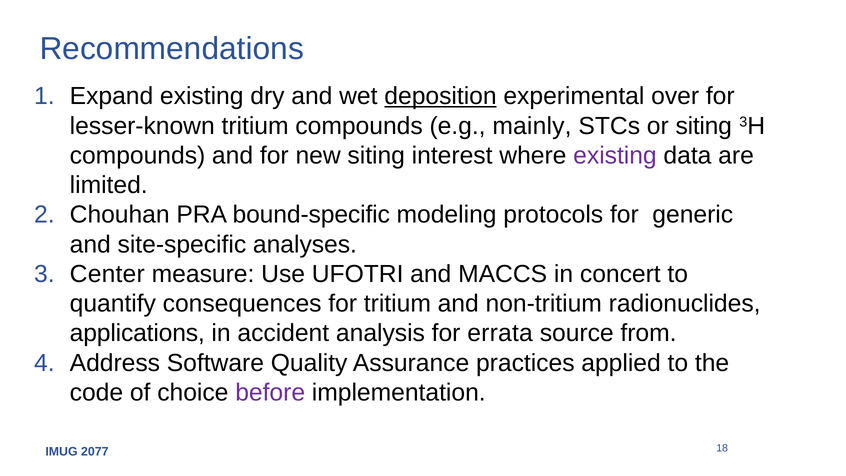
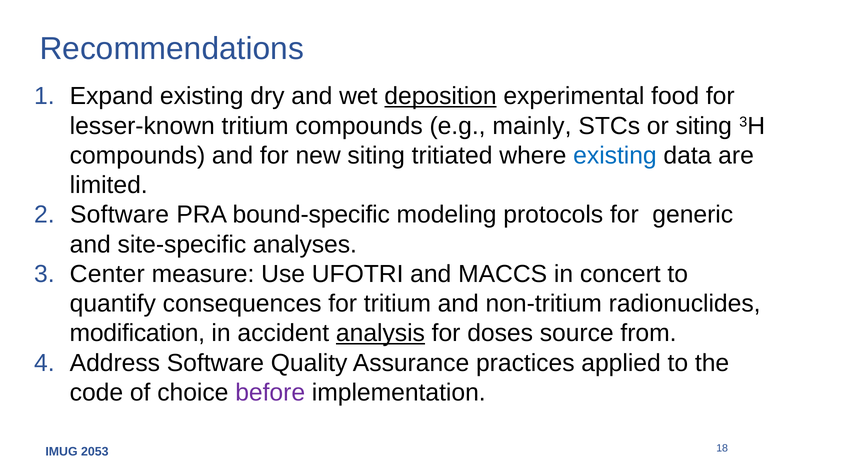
over: over -> food (675, 96)
interest: interest -> tritiated (452, 155)
existing colour: purple -> blue (615, 155)
Chouhan: Chouhan -> Software (120, 215)
applications: applications -> modification (137, 333)
analysis underline: none -> present (380, 333)
errata: errata -> doses (500, 333)
2077: 2077 -> 2053 (95, 451)
